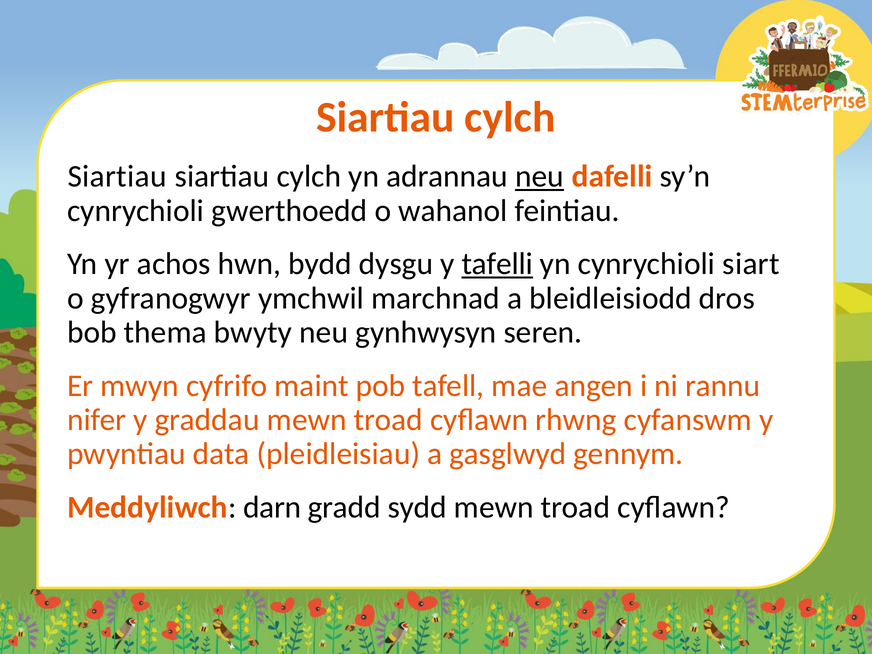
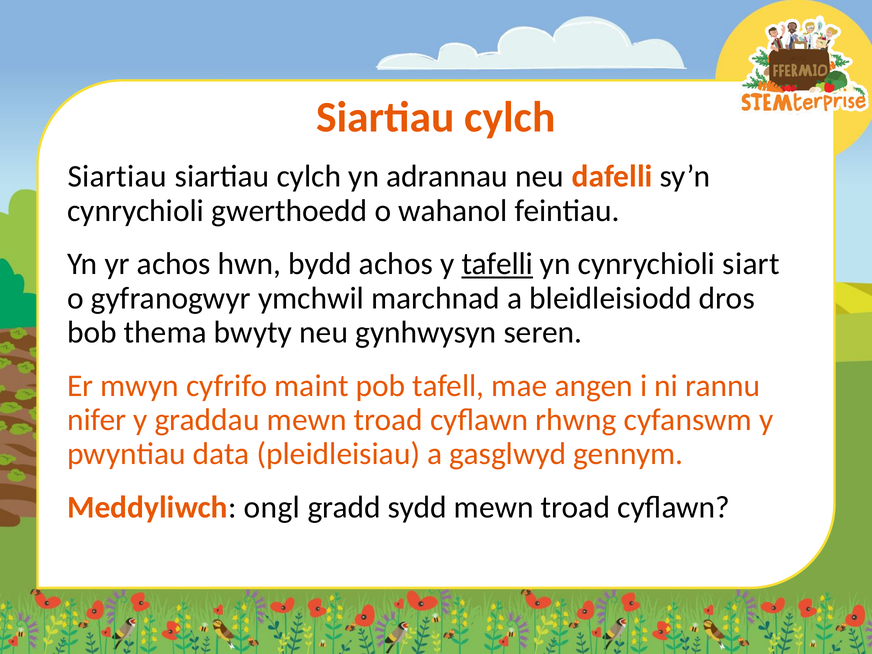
neu underline: present -> none (539, 177)
bydd dysgu: dysgu -> achos (396, 264)
darn: darn -> ongl (272, 507)
